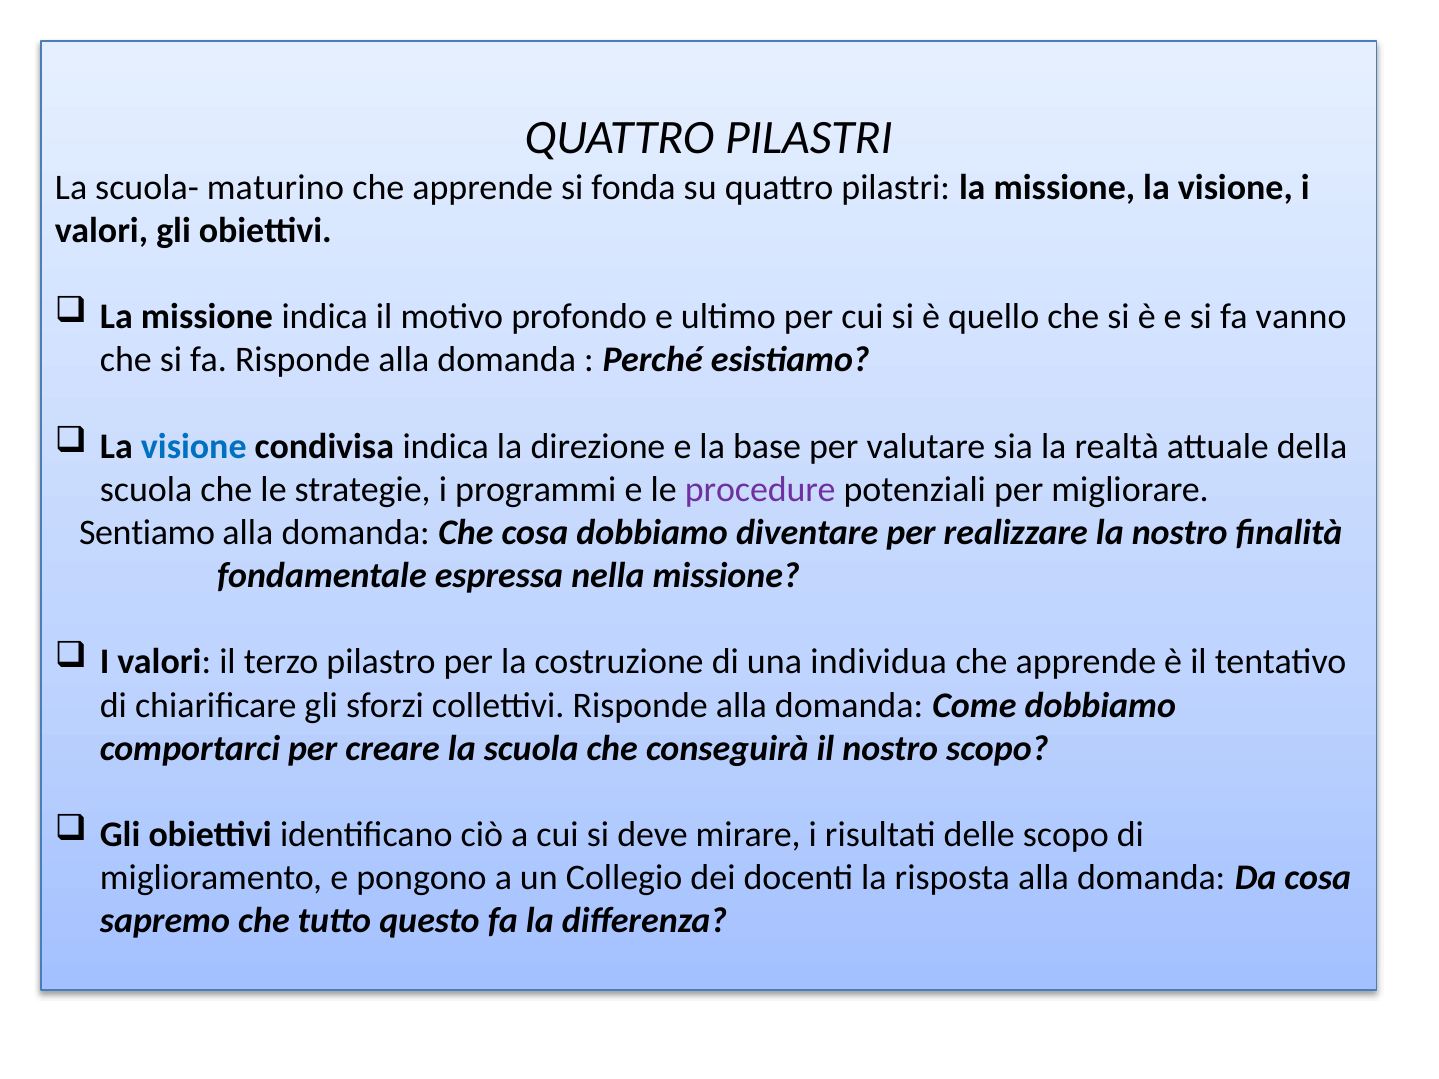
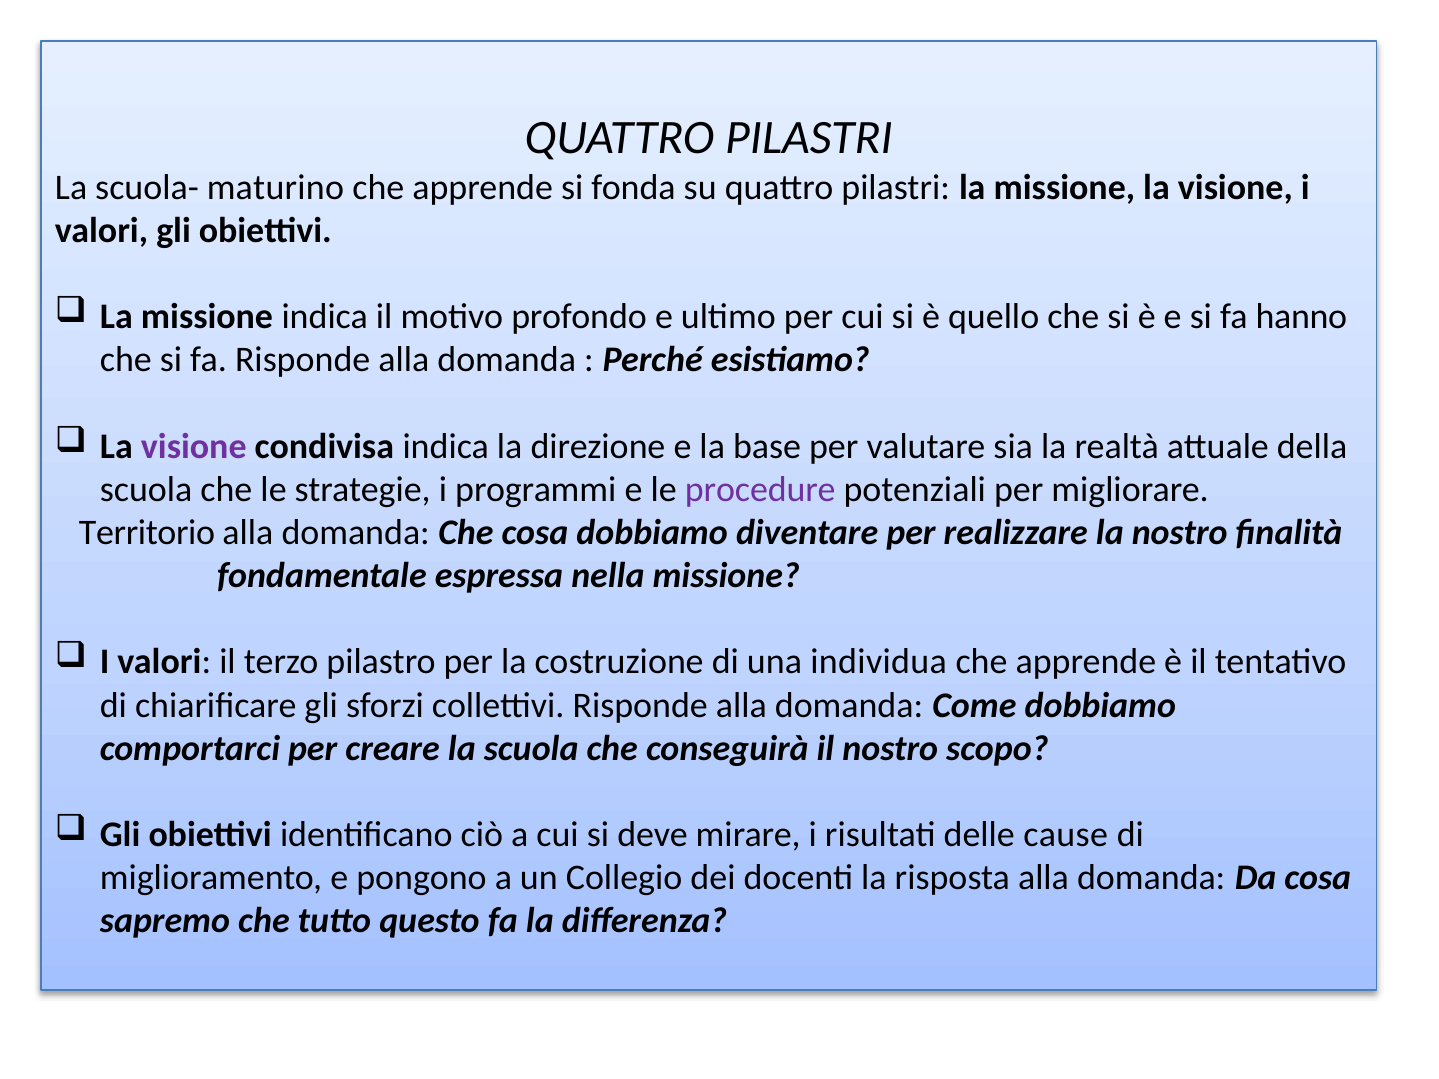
vanno: vanno -> hanno (1301, 317)
visione colour: blue -> purple (194, 446)
Sentiamo: Sentiamo -> Territorio (147, 533)
delle scopo: scopo -> cause (1066, 835)
